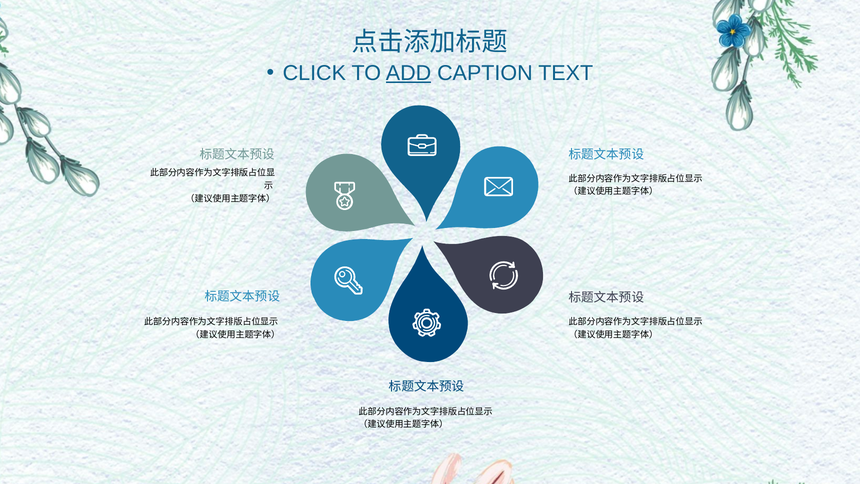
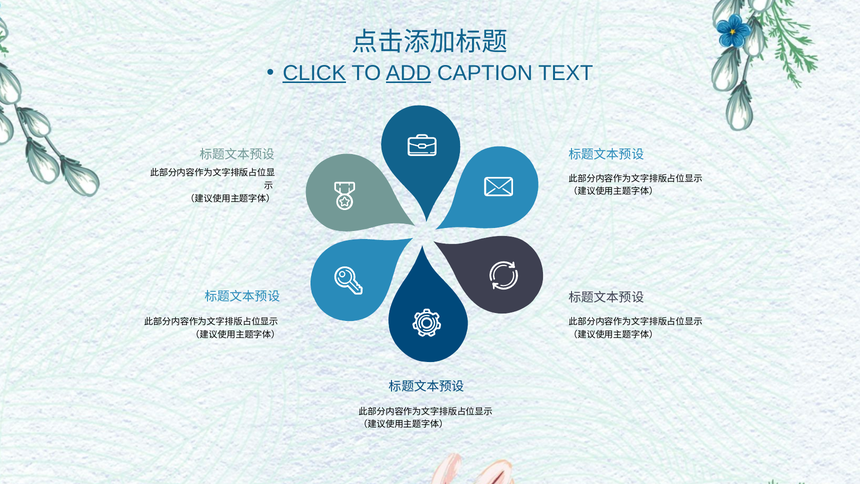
CLICK underline: none -> present (314, 73)
